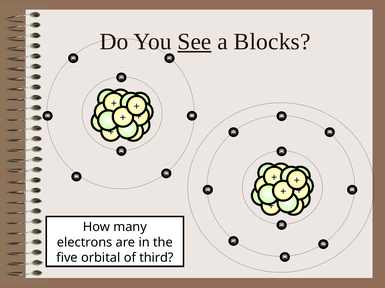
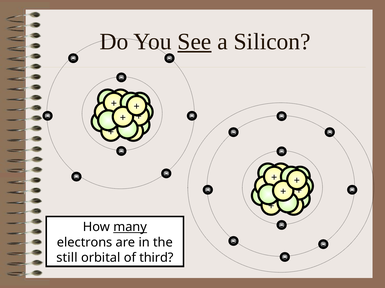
Blocks: Blocks -> Silicon (272, 42)
many underline: none -> present (130, 228)
five: five -> still (67, 258)
